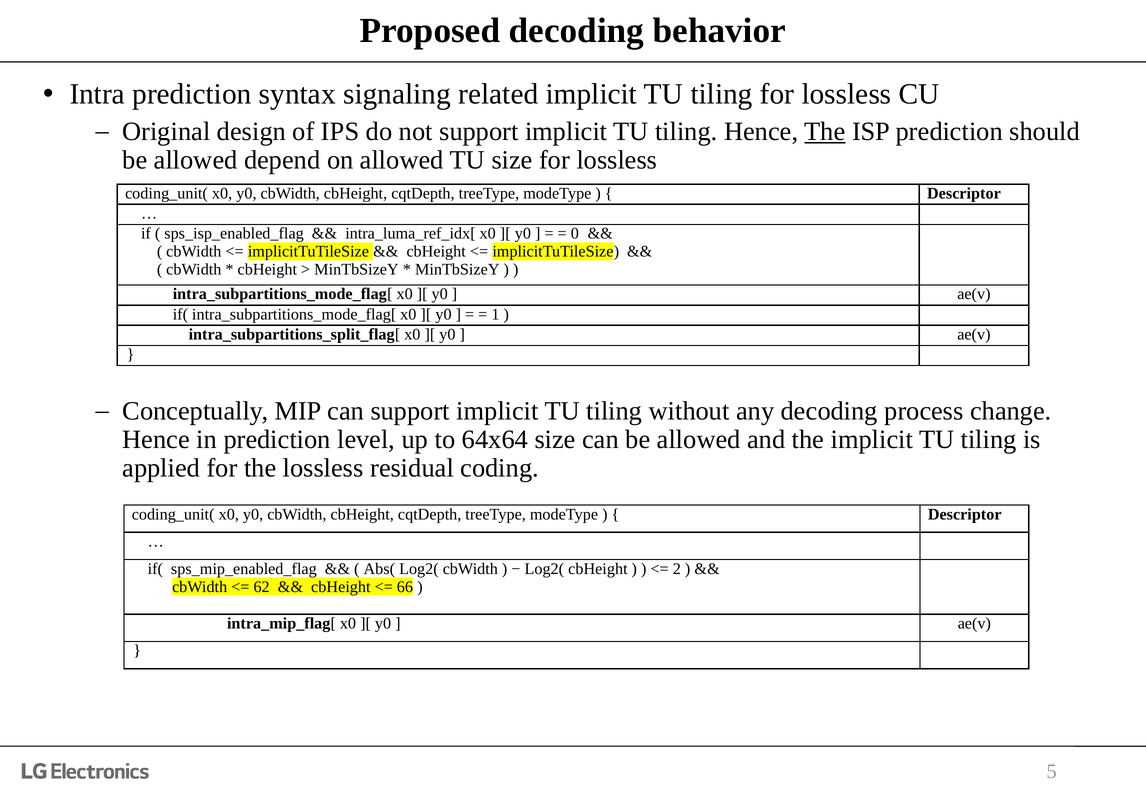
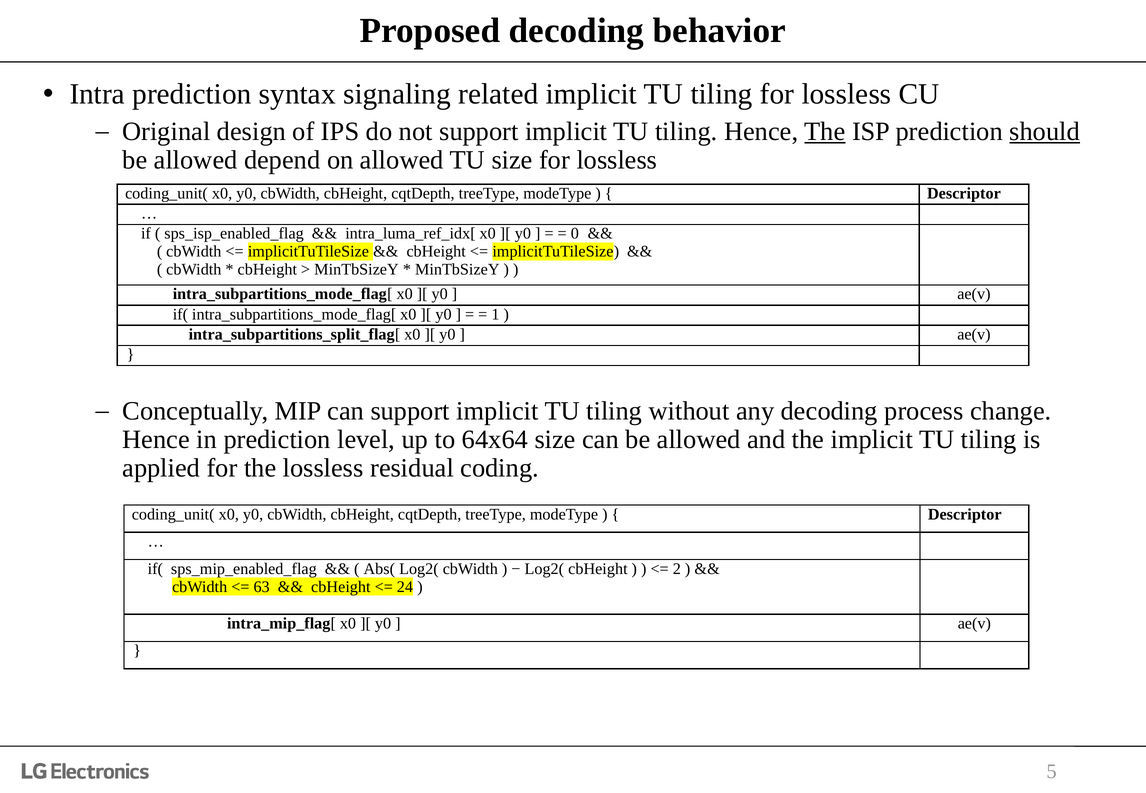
should underline: none -> present (1045, 132)
62: 62 -> 63 (262, 587)
66: 66 -> 24 (405, 587)
